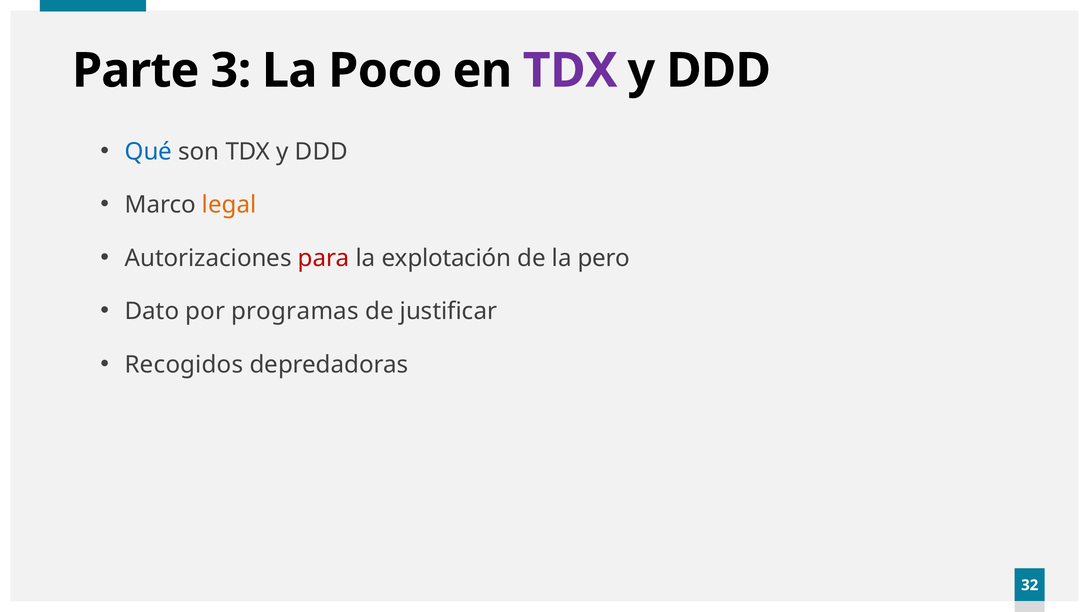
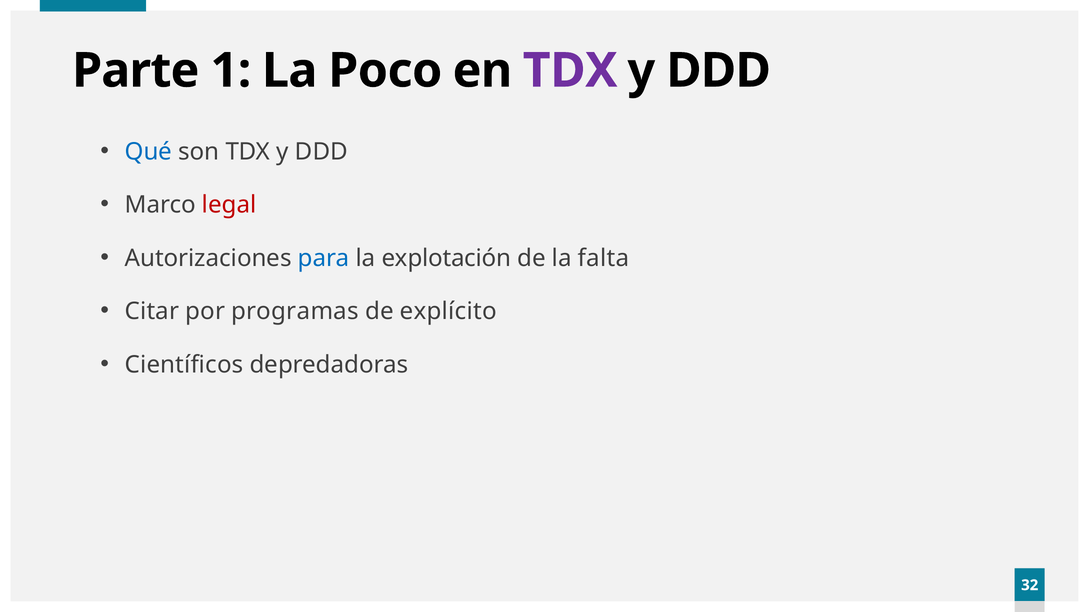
3: 3 -> 1 (231, 71)
legal colour: orange -> red (229, 205)
para colour: red -> blue (324, 258)
pero: pero -> falta (604, 258)
Dato: Dato -> Citar (152, 312)
justificar: justificar -> explícito (448, 312)
Recogidos: Recogidos -> Científicos (184, 365)
